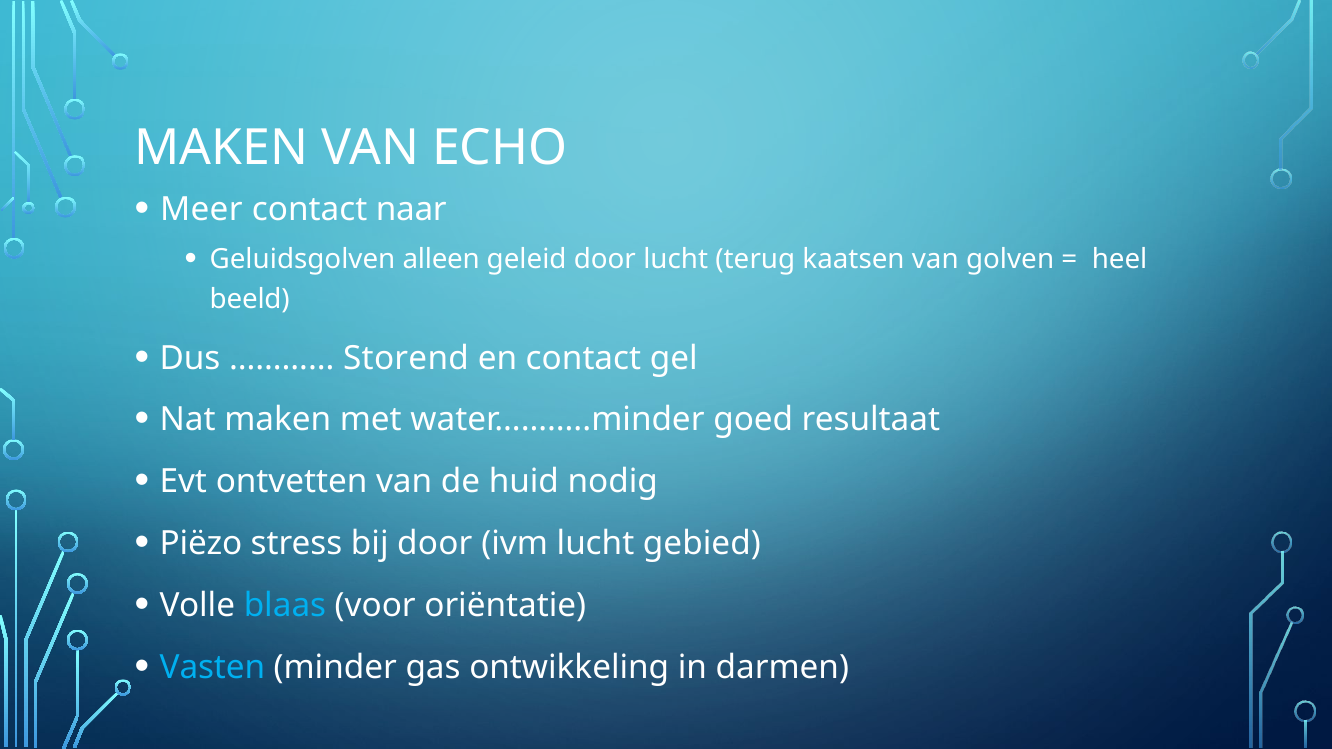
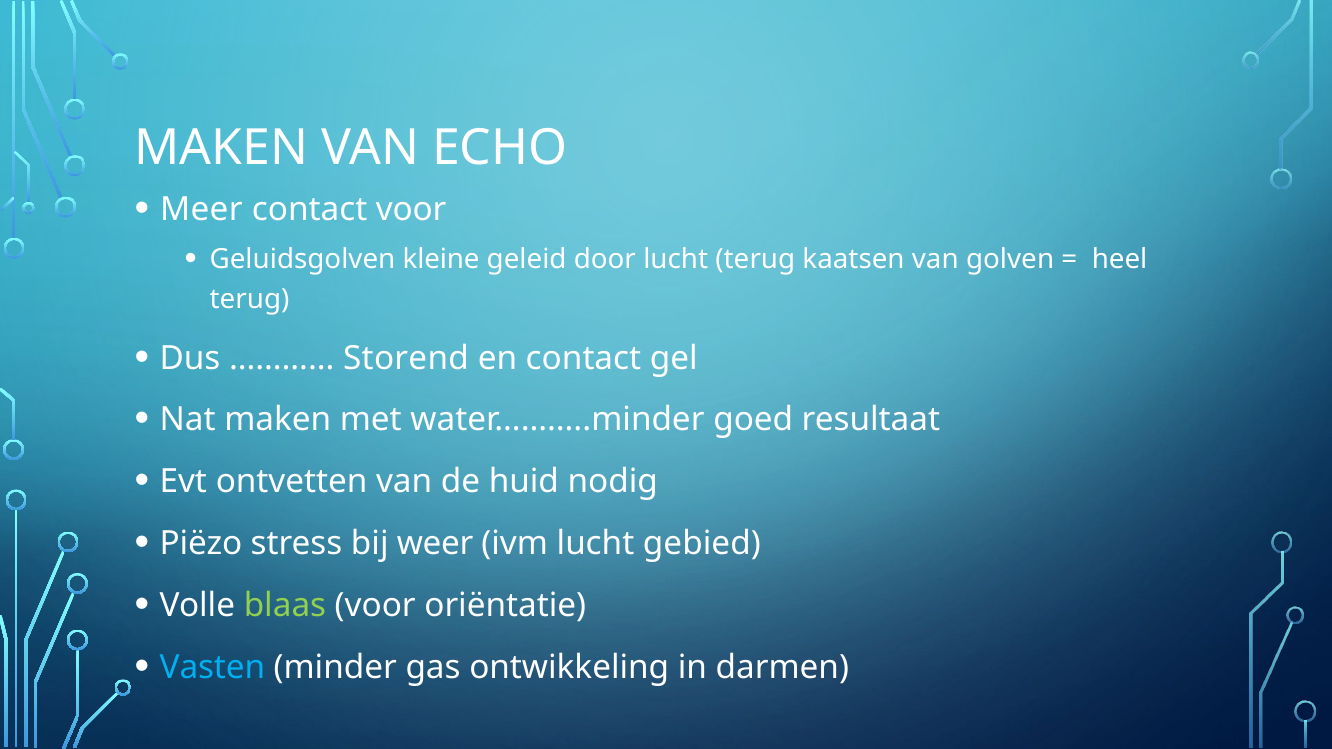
contact naar: naar -> voor (411, 209)
alleen: alleen -> kleine (441, 259)
beeld: beeld -> terug (250, 299)
bij door: door -> weer (435, 544)
blaas colour: light blue -> light green (285, 605)
